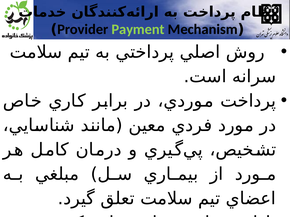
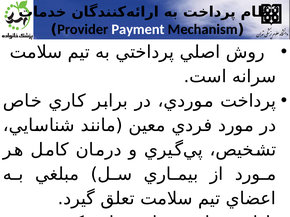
Payment colour: light green -> white (138, 29)
